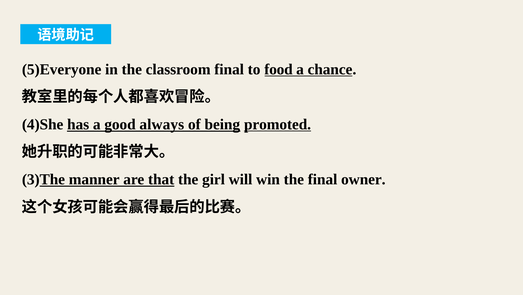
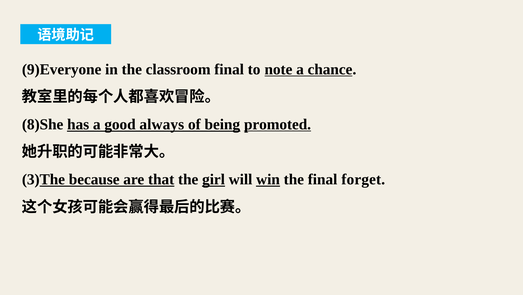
5)Everyone: 5)Everyone -> 9)Everyone (62, 69)
food: food -> note (278, 69)
4)She: 4)She -> 8)She (43, 124)
manner: manner -> because (94, 179)
girl underline: none -> present (214, 179)
win underline: none -> present (268, 179)
owner: owner -> forget (363, 179)
